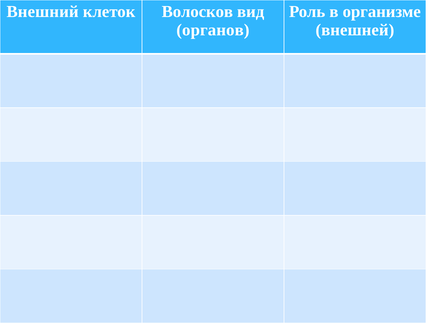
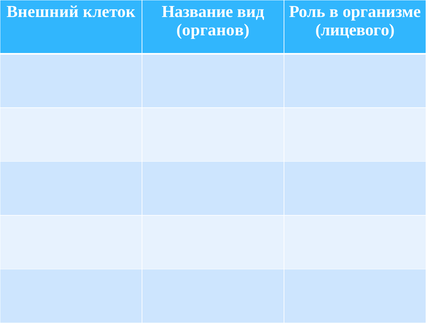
Волосков: Волосков -> Название (197, 12)
внешней: внешней -> лицевого (355, 30)
